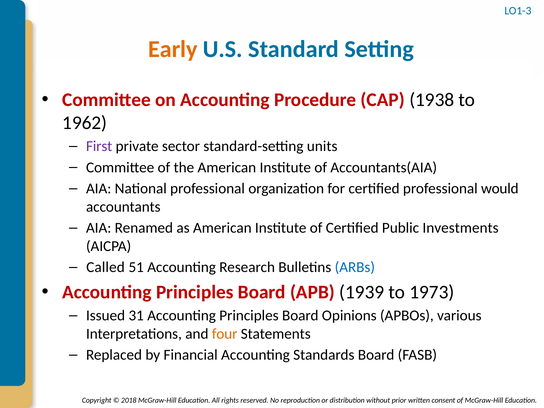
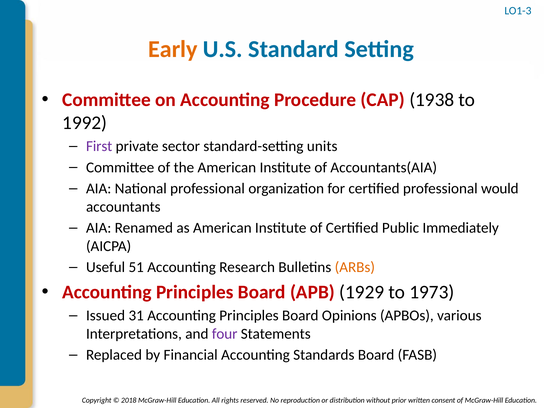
1962: 1962 -> 1992 (85, 123)
Investments: Investments -> Immediately (461, 228)
Called: Called -> Useful (106, 267)
ARBs colour: blue -> orange (355, 267)
1939: 1939 -> 1929 (362, 292)
four colour: orange -> purple (225, 334)
